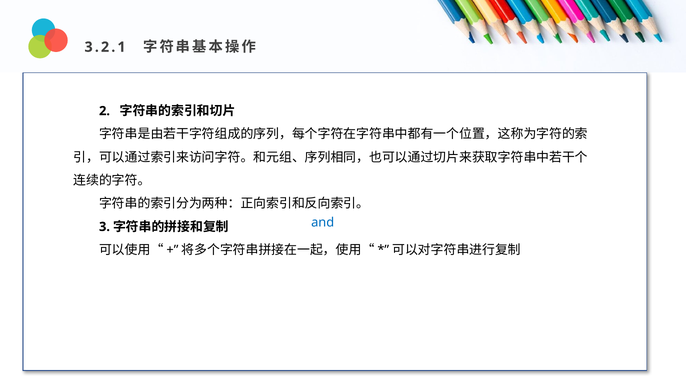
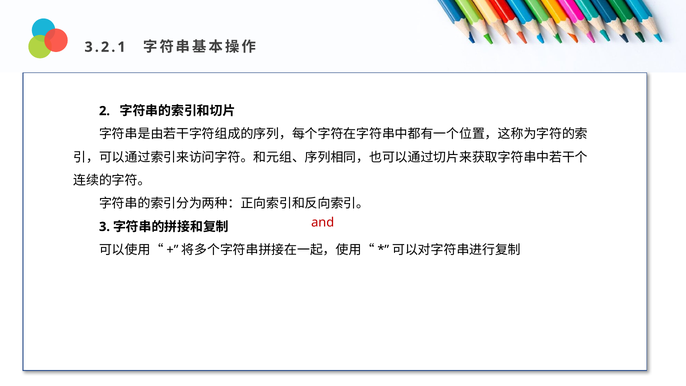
and colour: blue -> red (323, 223)
